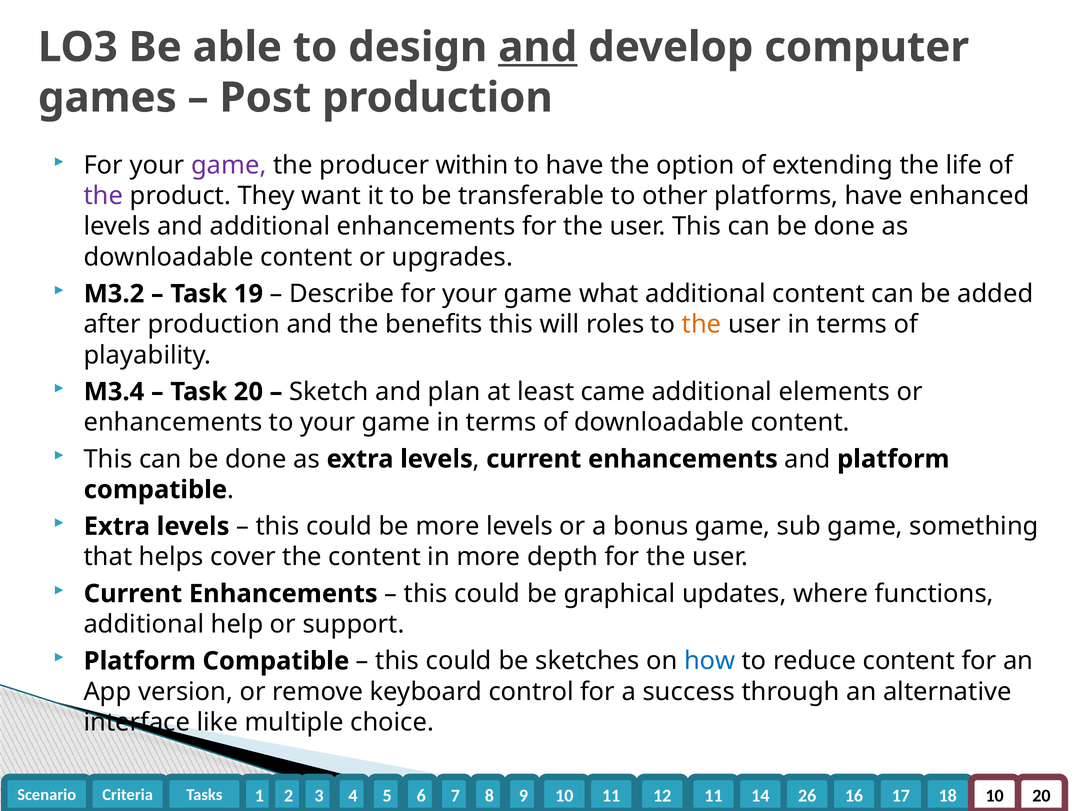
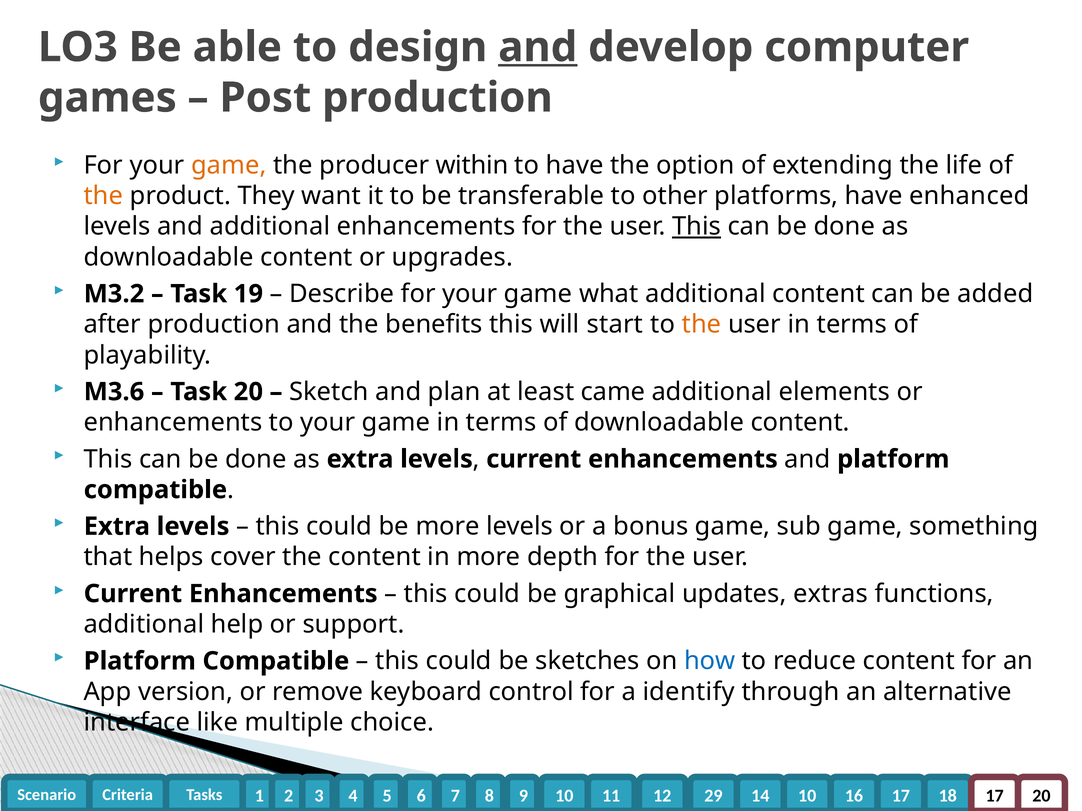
game colour: purple -> orange (229, 165)
the colour: purple -> orange (103, 196)
This underline: none -> present (697, 227)
roles: roles -> start (615, 325)
M3.4: M3.4 -> M3.6 (114, 392)
where: where -> extras (831, 594)
success: success -> identify (689, 692)
12 11: 11 -> 29 (713, 796)
14 26: 26 -> 10 (807, 796)
18 10: 10 -> 17 (995, 796)
